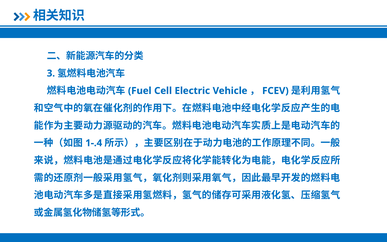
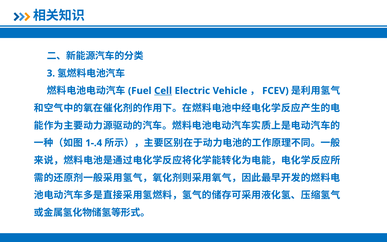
Cell underline: none -> present (163, 91)
